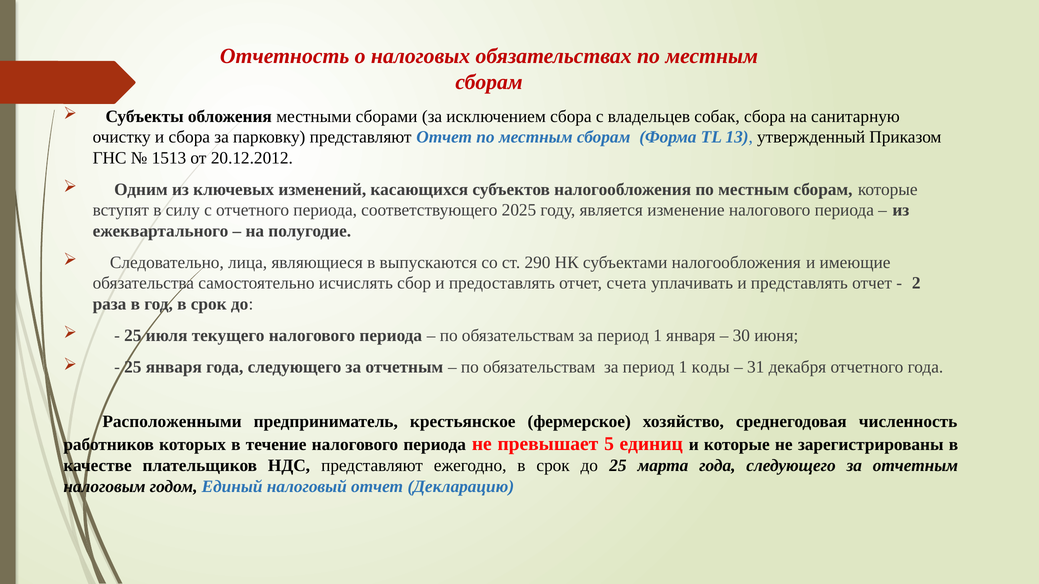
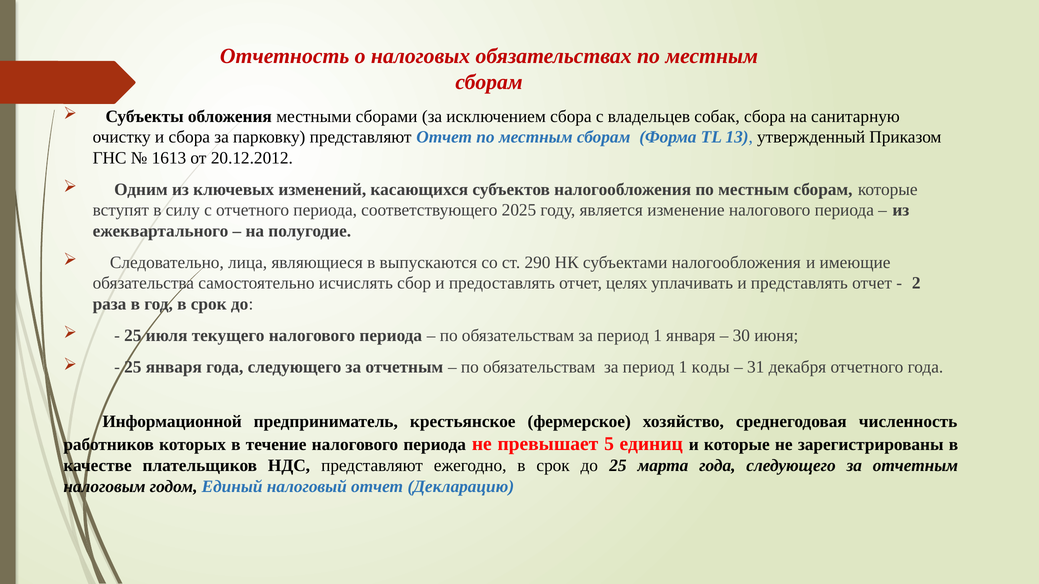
1513: 1513 -> 1613 (169, 158)
счета: счета -> целях (627, 283)
Расположенными: Расположенными -> Информационной (172, 422)
